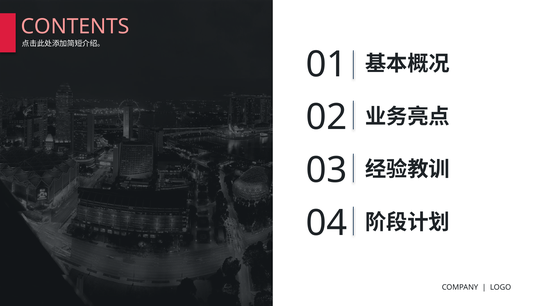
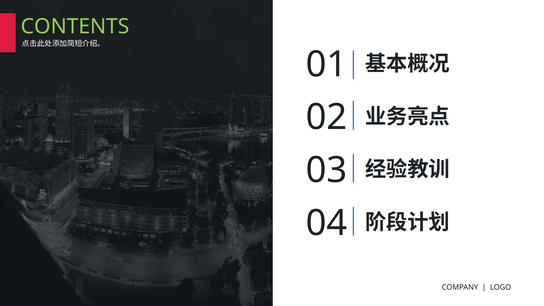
CONTENTS colour: pink -> light green (75, 26)
